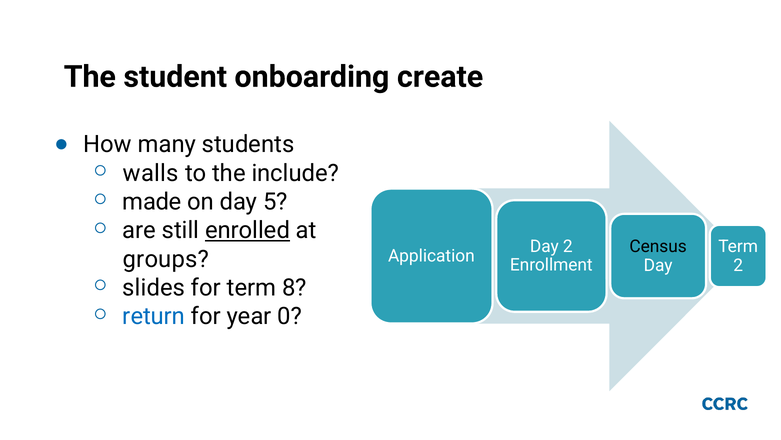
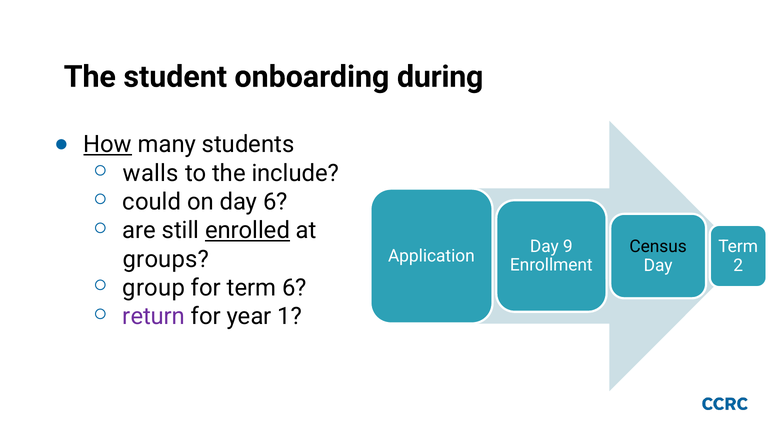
create: create -> during (440, 77)
How underline: none -> present (108, 144)
made: made -> could (152, 202)
day 5: 5 -> 6 (275, 202)
Day 2: 2 -> 9 (568, 246)
slides: slides -> group (154, 287)
term 8: 8 -> 6 (294, 287)
return colour: blue -> purple (154, 316)
0: 0 -> 1 (290, 316)
